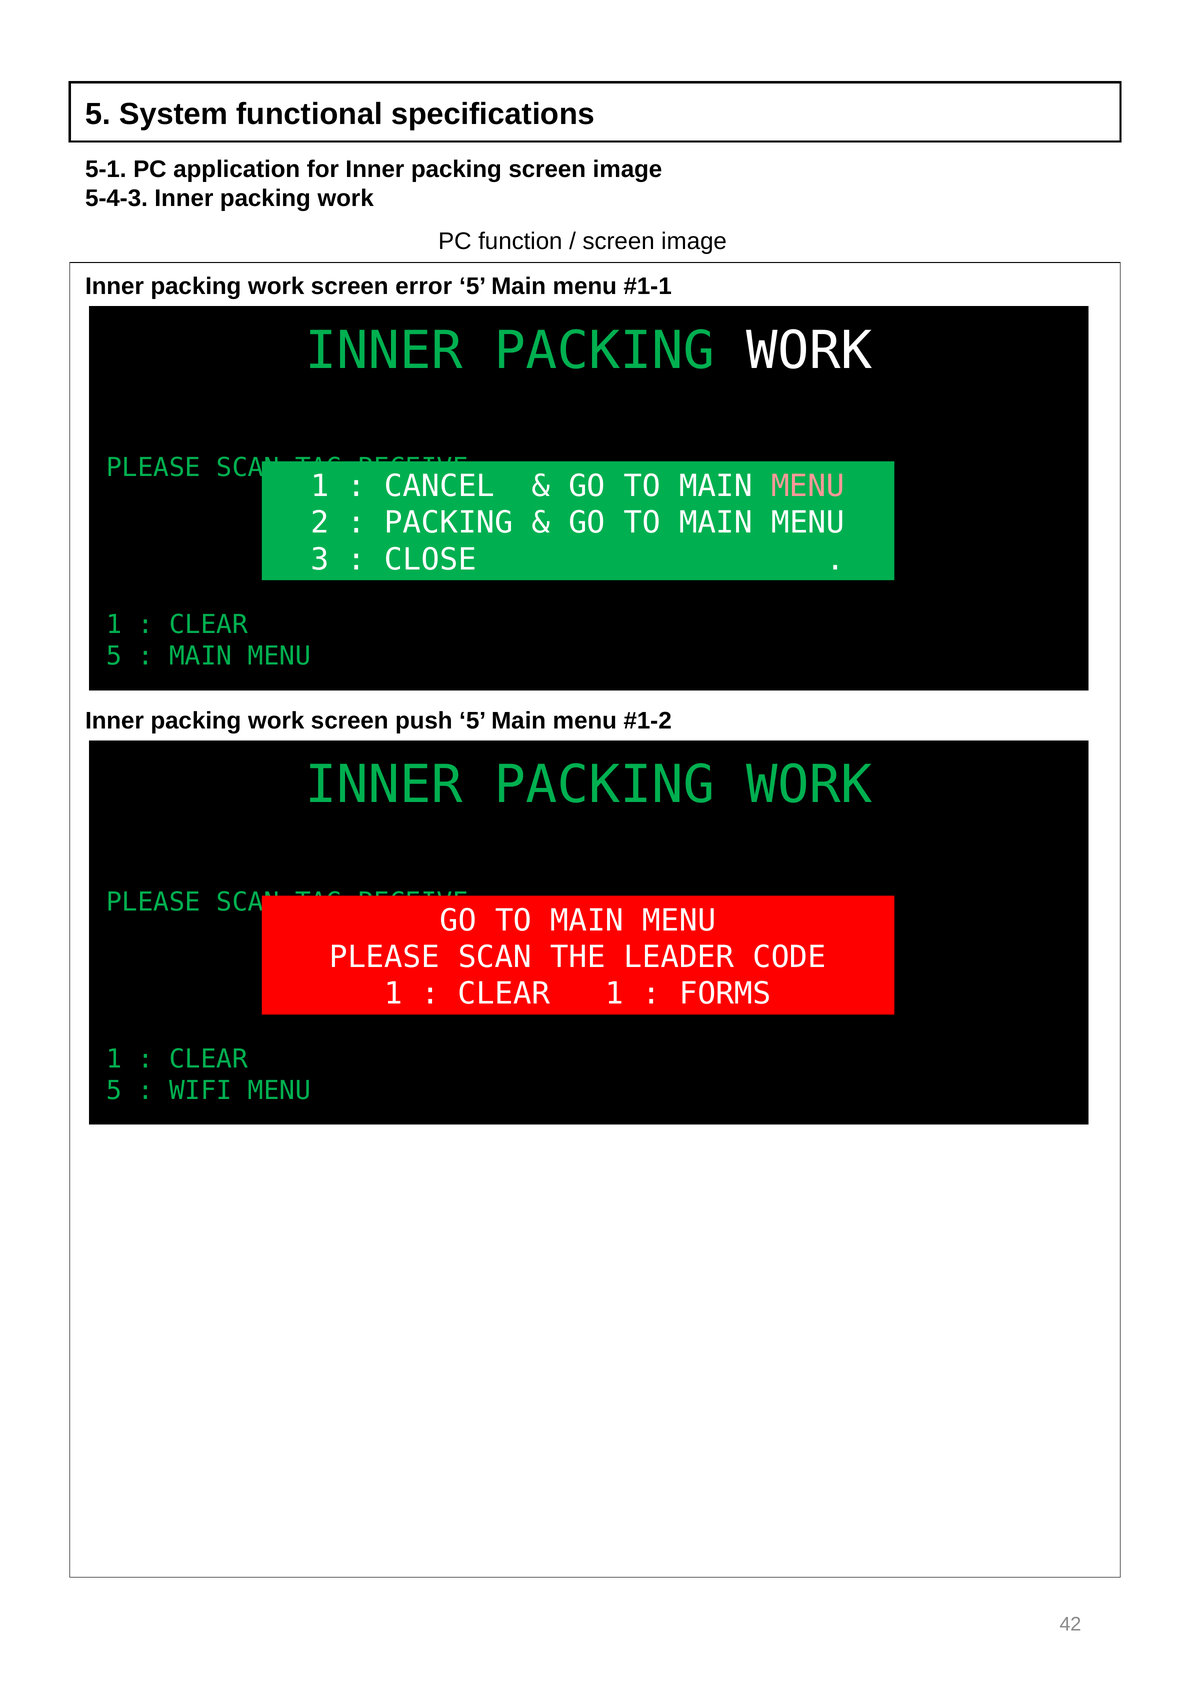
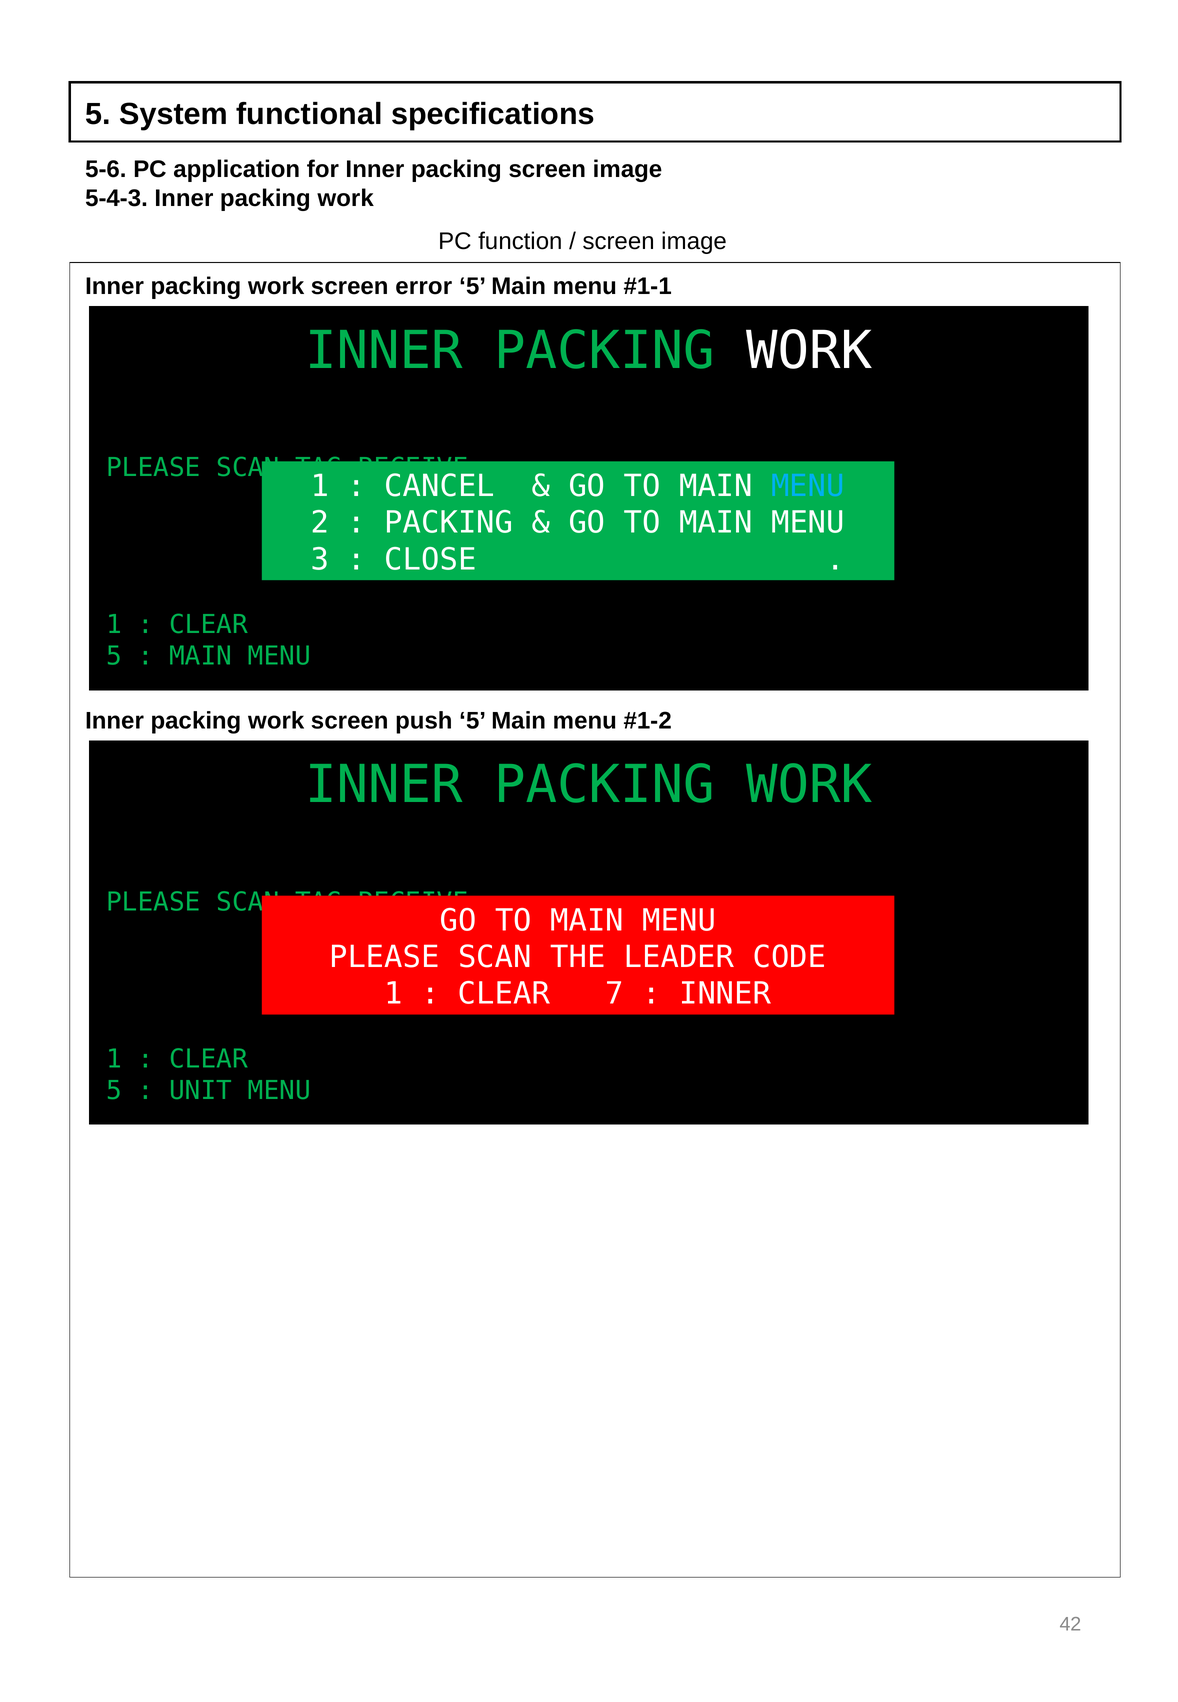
5-1: 5-1 -> 5-6 (106, 169)
MENU colour: pink -> light blue (808, 486)
CLEAR 1: 1 -> 7 (615, 994)
FORMS: FORMS -> INNER (725, 994)
WIFI: WIFI -> UNIT (201, 1090)
